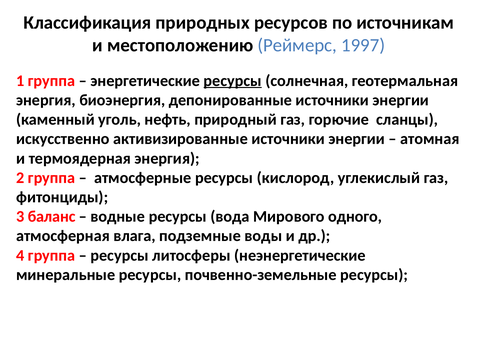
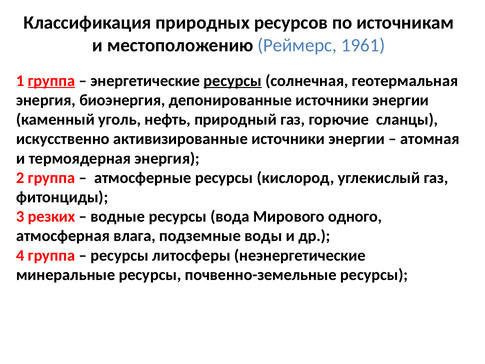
1997: 1997 -> 1961 (363, 45)
группа underline: none -> present (52, 81)
баланс: баланс -> резких (52, 216)
